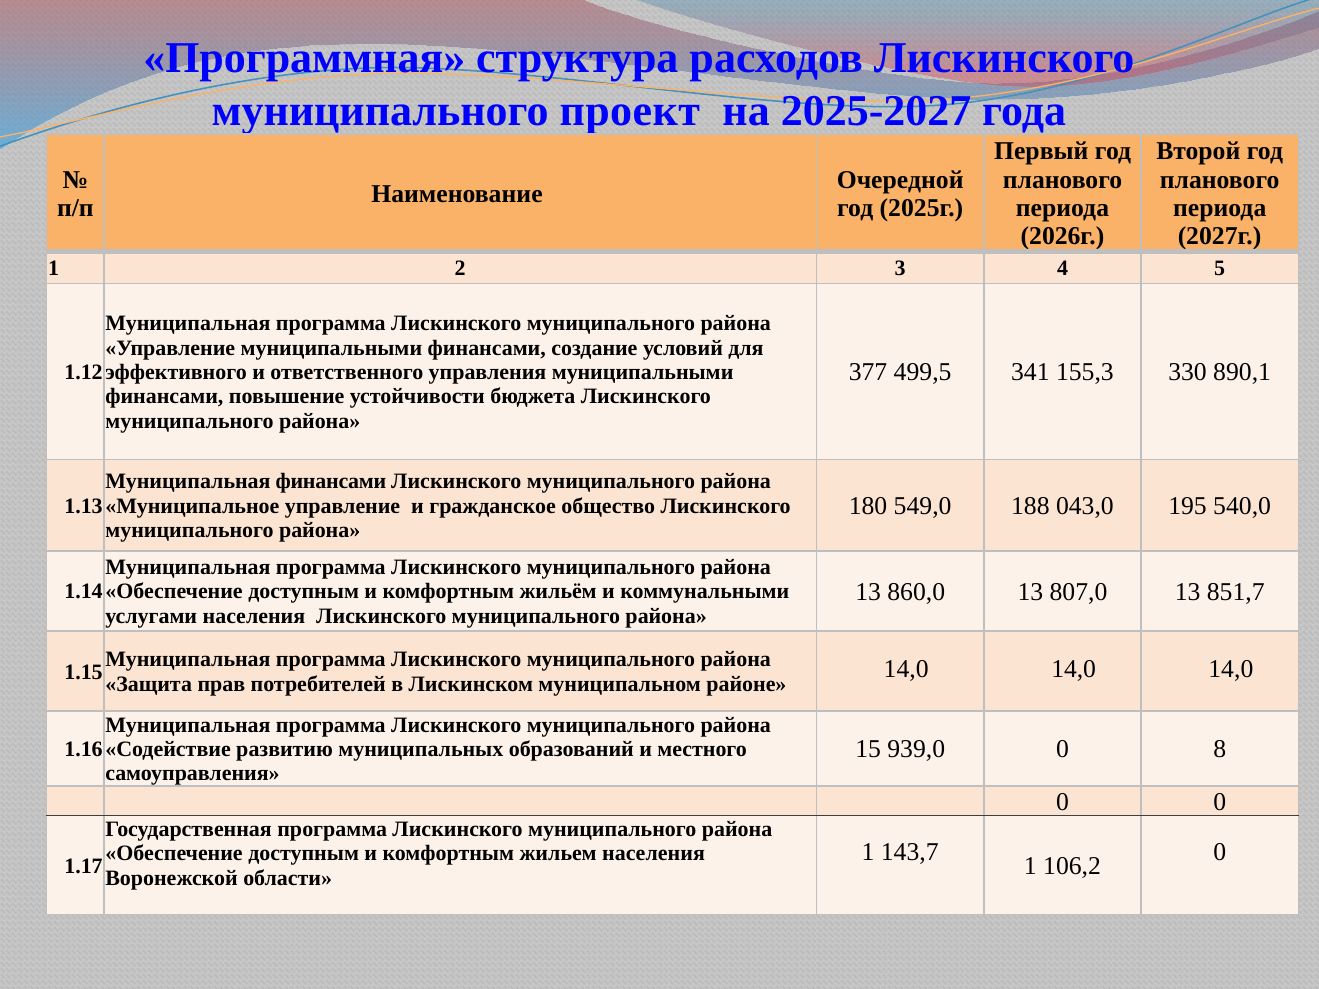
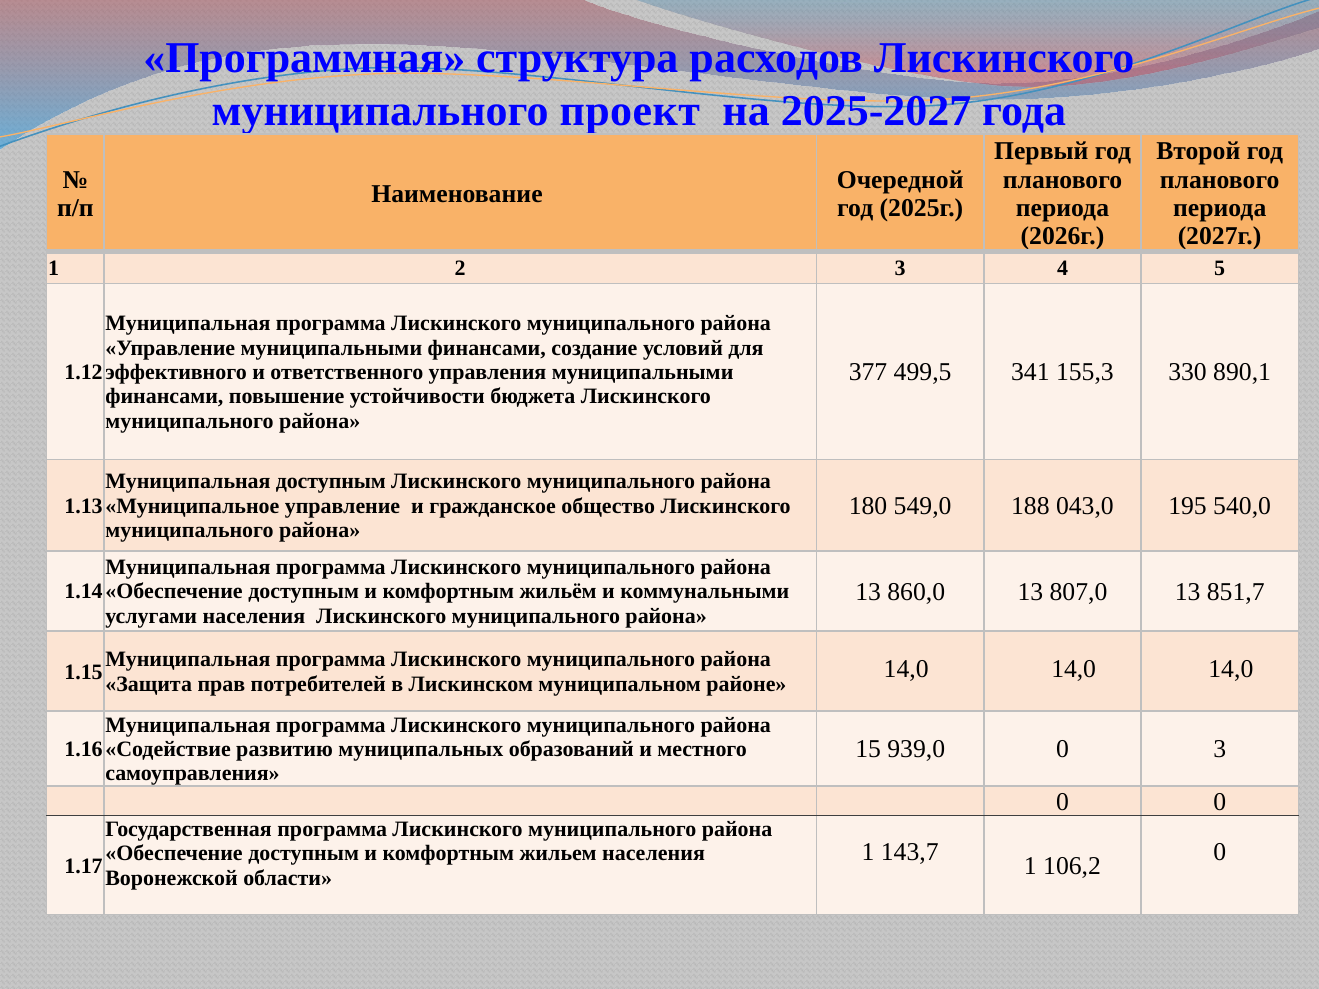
Муниципальная финансами: финансами -> доступным (331, 482)
0 8: 8 -> 3 (1220, 750)
